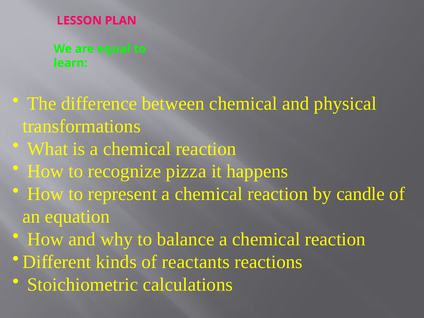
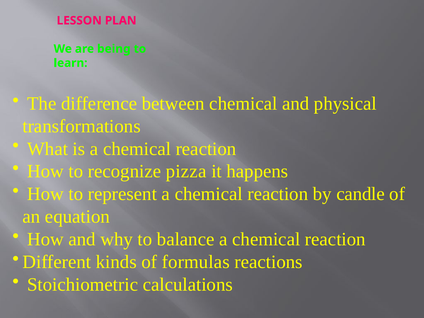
equal: equal -> being (114, 49)
reactants: reactants -> formulas (196, 262)
